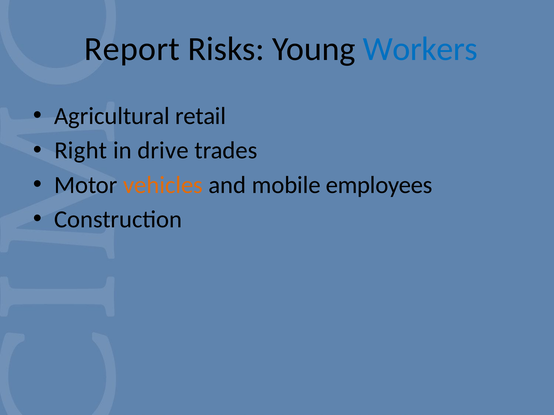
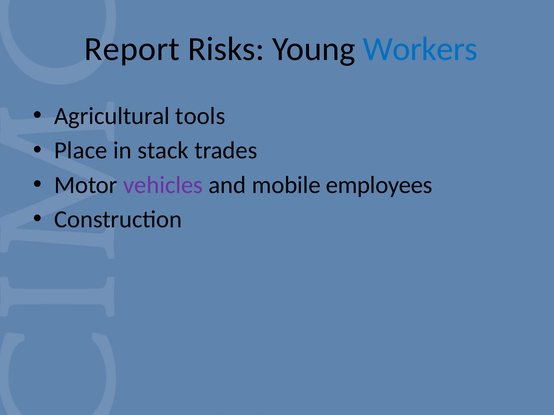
retail: retail -> tools (200, 116)
Right: Right -> Place (81, 151)
drive: drive -> stack (163, 151)
vehicles colour: orange -> purple (163, 185)
